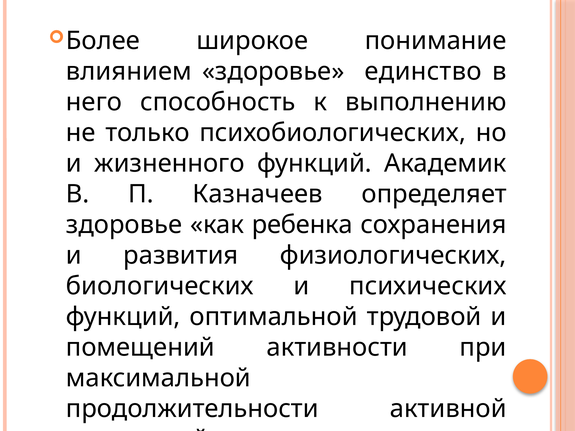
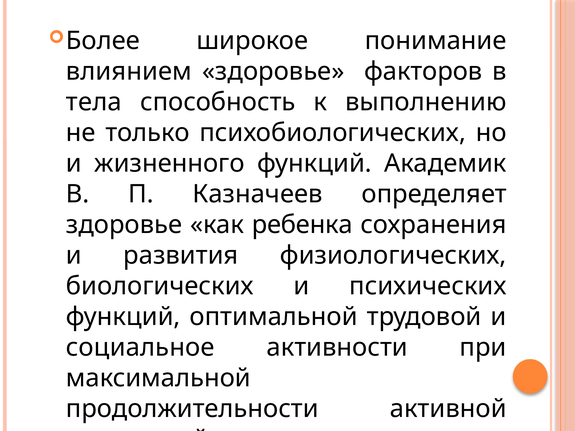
единство: единство -> факторов (423, 72)
него: него -> тела (94, 102)
помещений: помещений -> социальное (140, 348)
